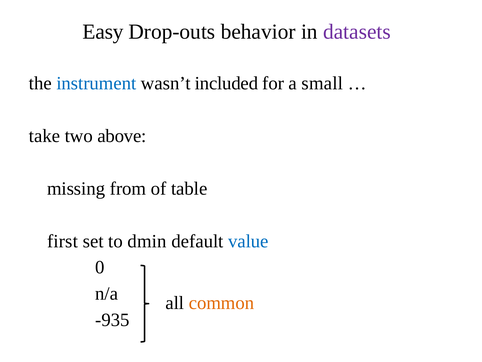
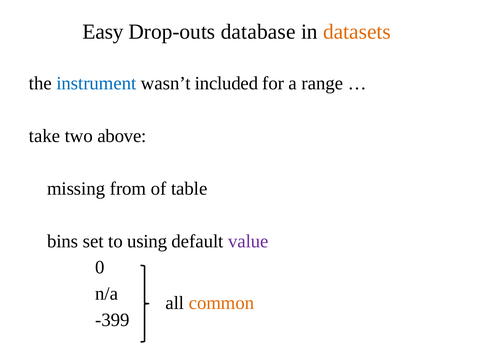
behavior: behavior -> database (258, 32)
datasets colour: purple -> orange (357, 32)
small: small -> range (322, 83)
first: first -> bins (63, 241)
dmin: dmin -> using (147, 241)
value colour: blue -> purple (248, 241)
-935: -935 -> -399 (112, 320)
